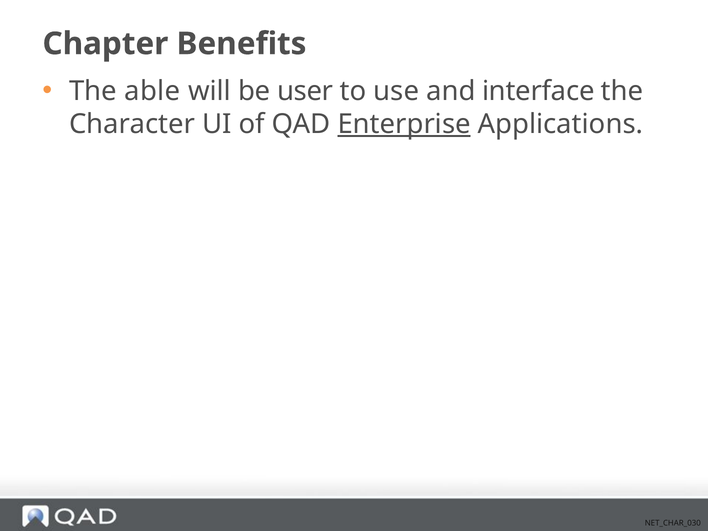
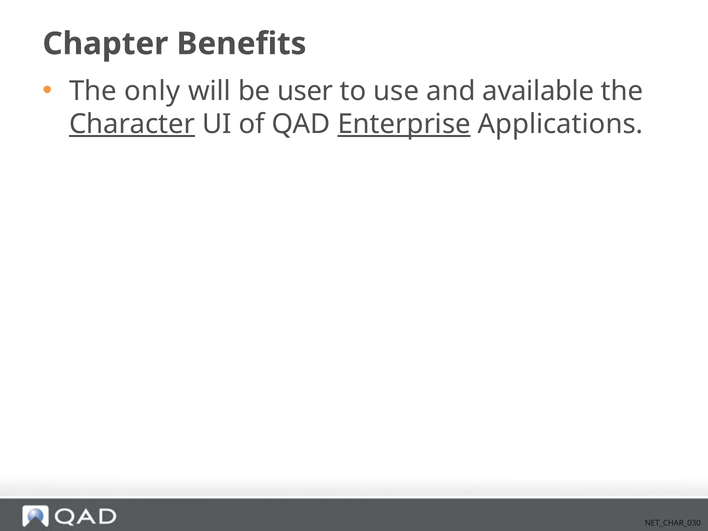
able: able -> only (152, 91)
interface: interface -> available (538, 91)
Character underline: none -> present (132, 124)
